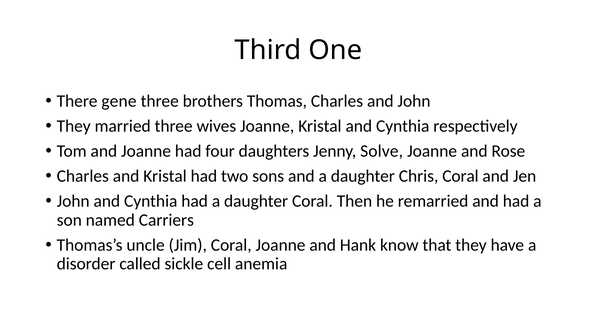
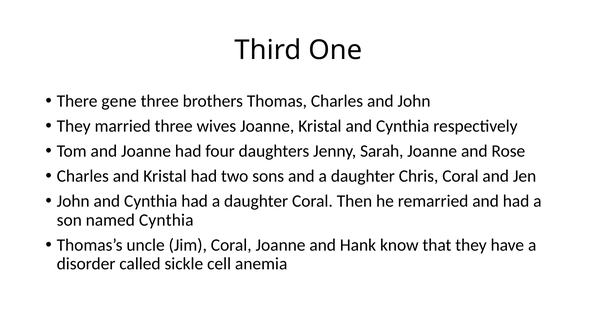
Solve: Solve -> Sarah (382, 151)
named Carriers: Carriers -> Cynthia (166, 220)
